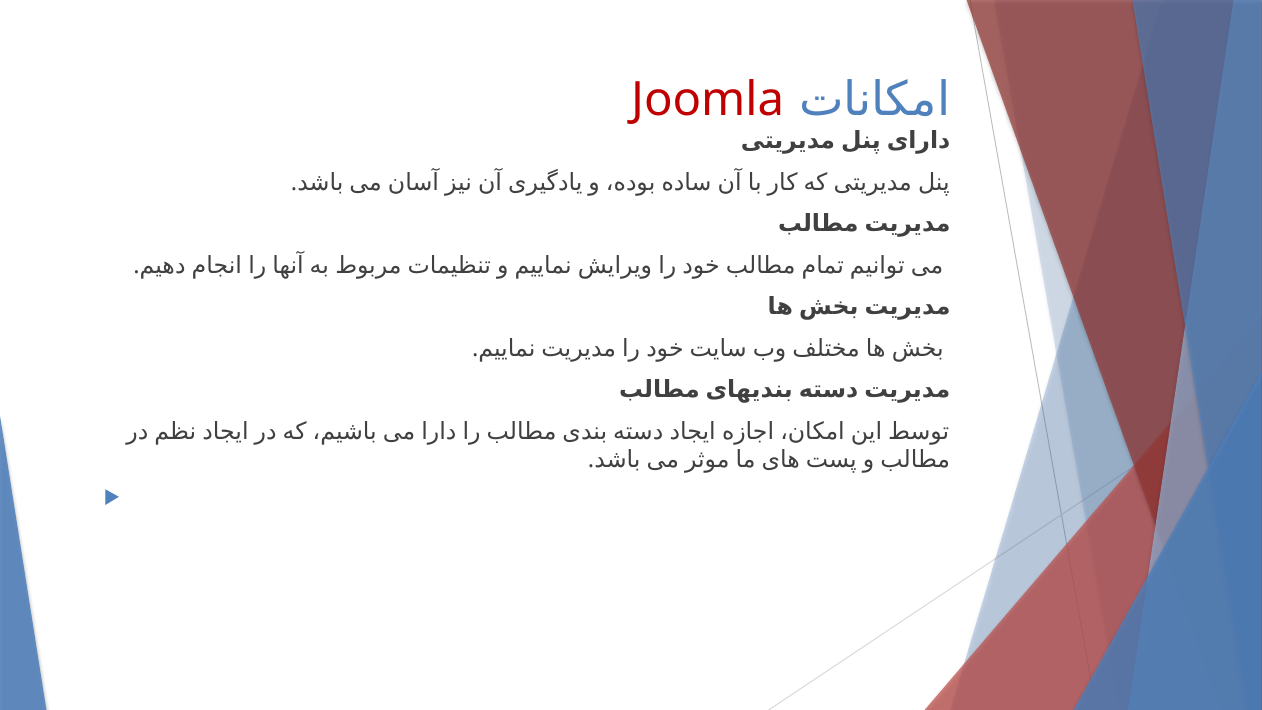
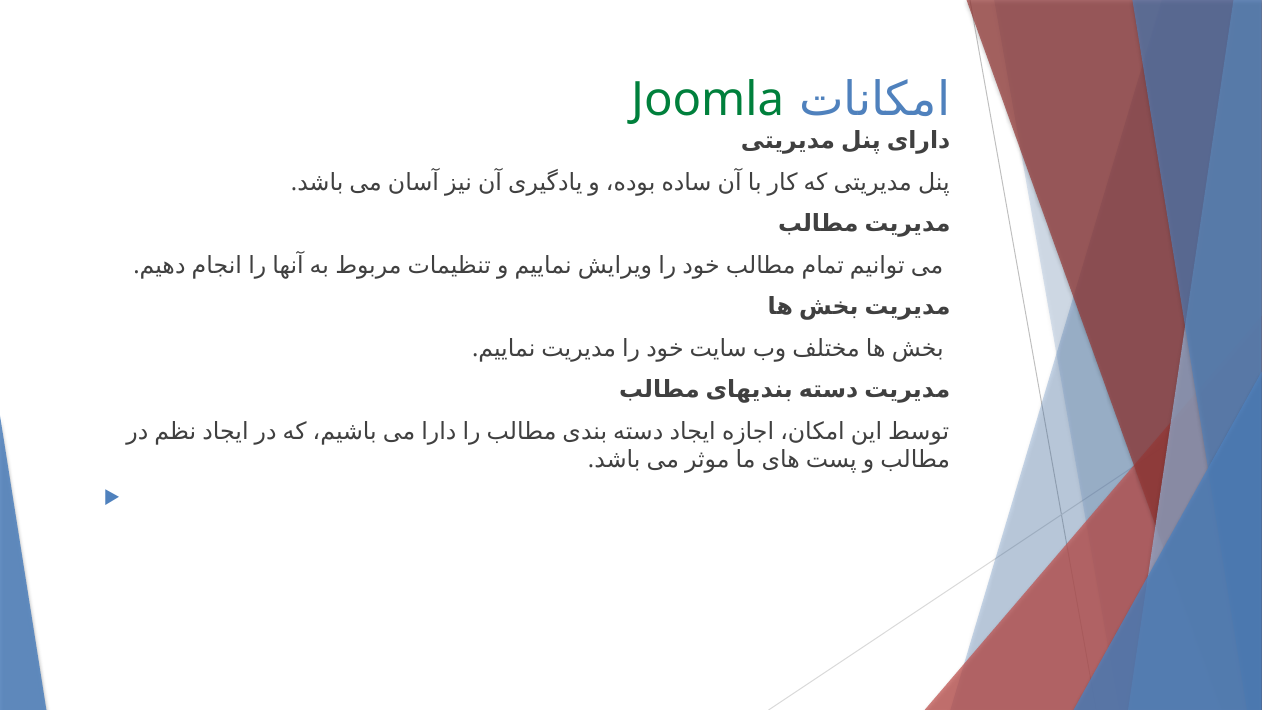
Joomla colour: red -> green (708, 100)
